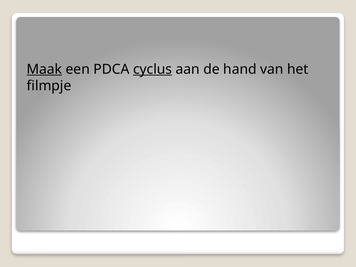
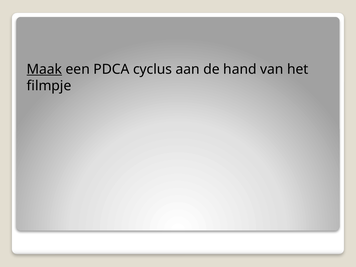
cyclus underline: present -> none (153, 69)
